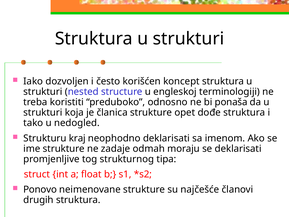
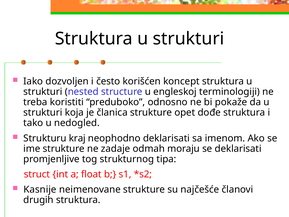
ponaša: ponaša -> pokaže (231, 102)
Ponovo: Ponovo -> Kasnije (40, 189)
